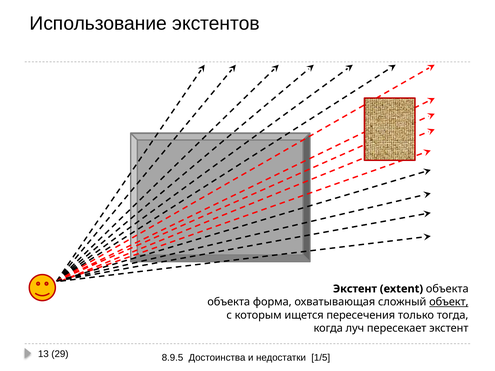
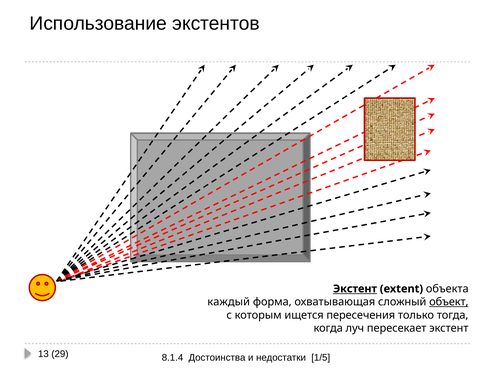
Экстент underline: none -> present (355, 289)
объекта: объекта -> каждый (229, 302)
8.9.5: 8.9.5 -> 8.1.4 (172, 358)
